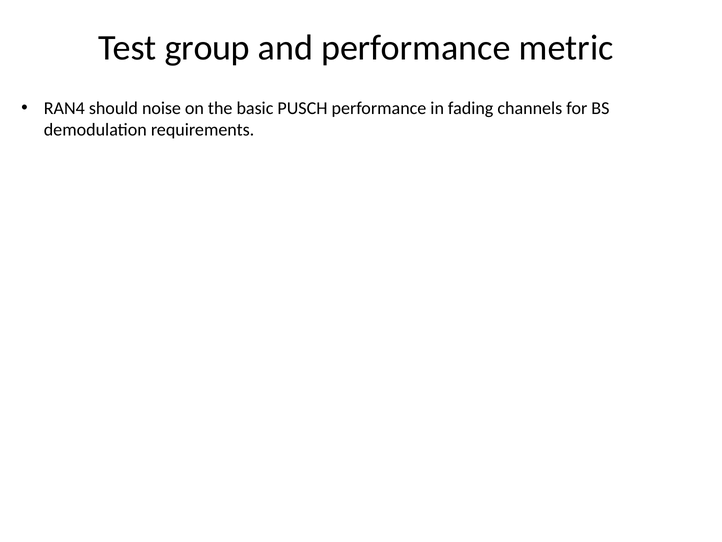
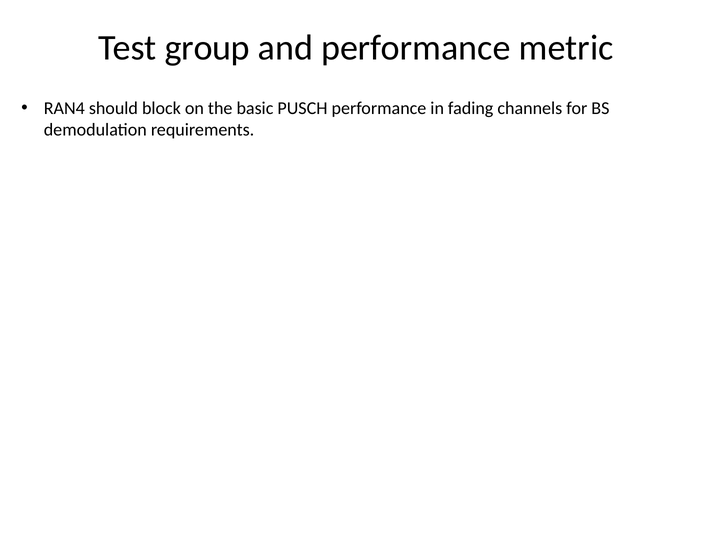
noise: noise -> block (161, 108)
